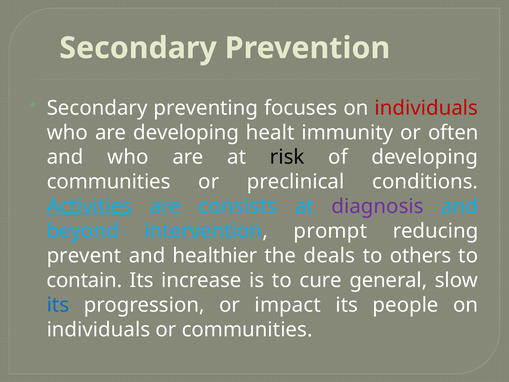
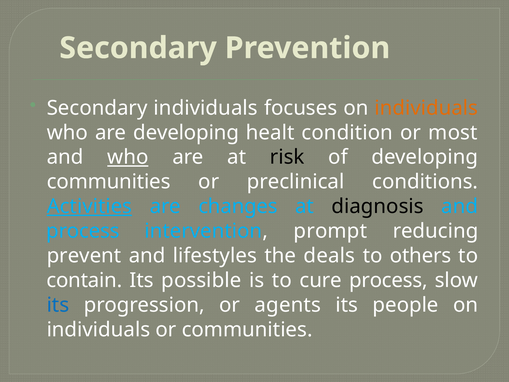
Secondary preventing: preventing -> individuals (206, 108)
individuals colour: red -> orange (426, 108)
immunity: immunity -> condition (347, 132)
often: often -> most (453, 132)
who underline: none -> present (128, 157)
consists: consists -> changes (238, 206)
diagnosis colour: purple -> black (378, 206)
beyond: beyond -> process (83, 231)
healthier: healthier -> lifestyles (215, 256)
increase: increase -> possible (201, 280)
cure general: general -> process (388, 280)
impact: impact -> agents (288, 305)
